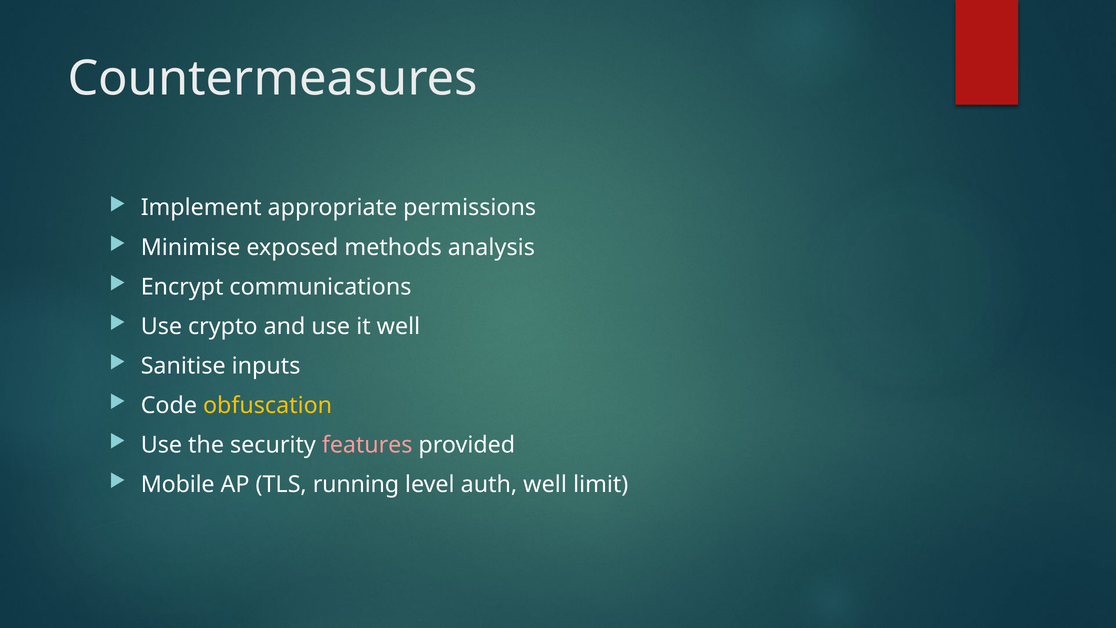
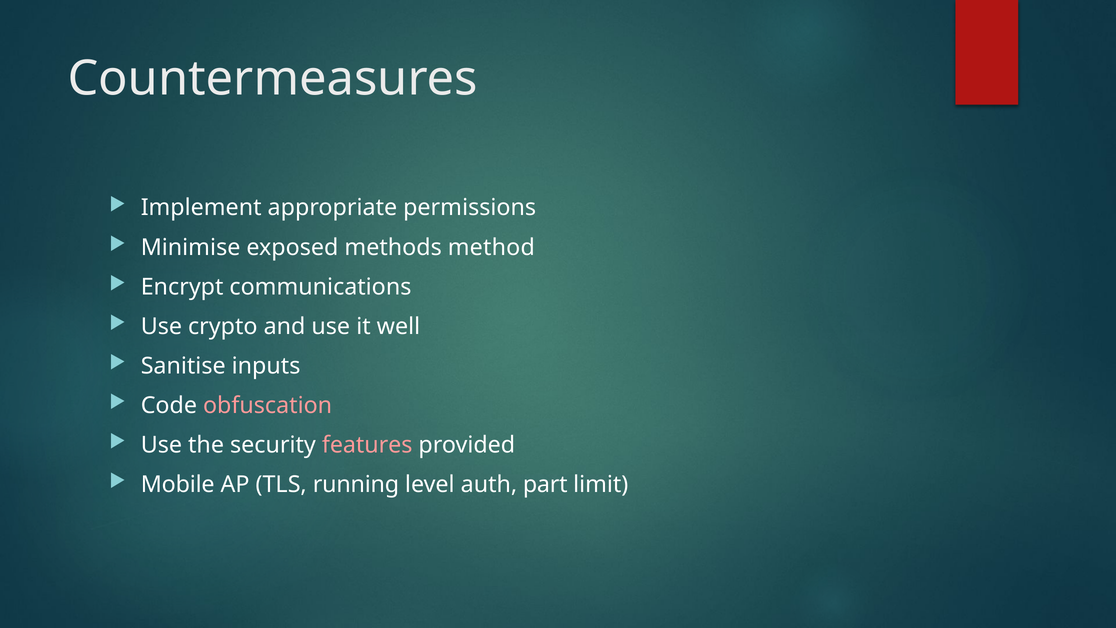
analysis: analysis -> method (491, 247)
obfuscation colour: yellow -> pink (268, 405)
auth well: well -> part (545, 485)
